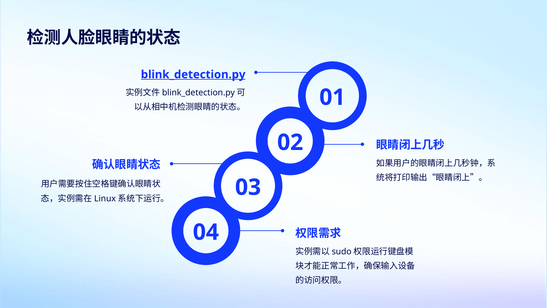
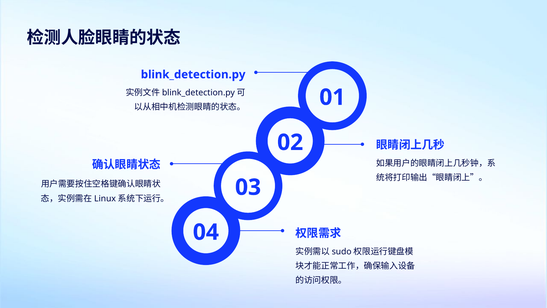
blink_detection.py underline: present -> none (193, 74)
